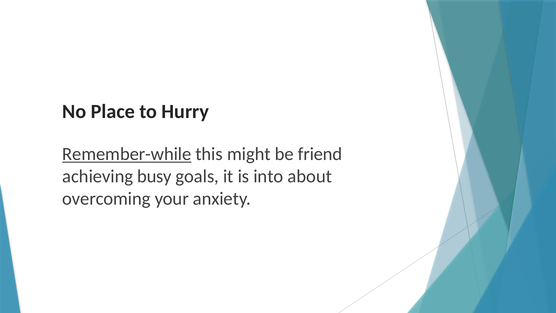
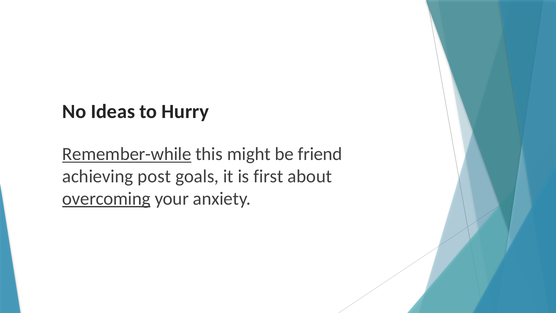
Place: Place -> Ideas (113, 111)
busy: busy -> post (154, 176)
into: into -> first (268, 176)
overcoming underline: none -> present (106, 199)
